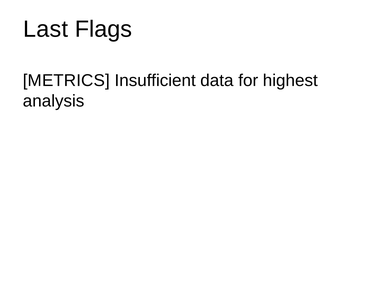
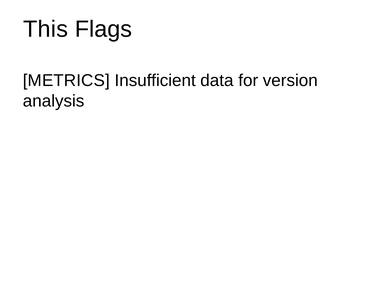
Last: Last -> This (46, 29)
highest: highest -> version (290, 80)
